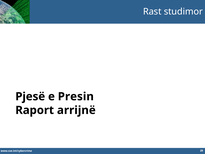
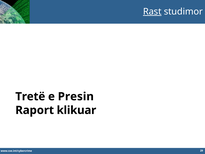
Rast underline: none -> present (152, 12)
Pjesë: Pjesë -> Tretë (30, 96)
arrijnë: arrijnë -> klikuar (76, 110)
